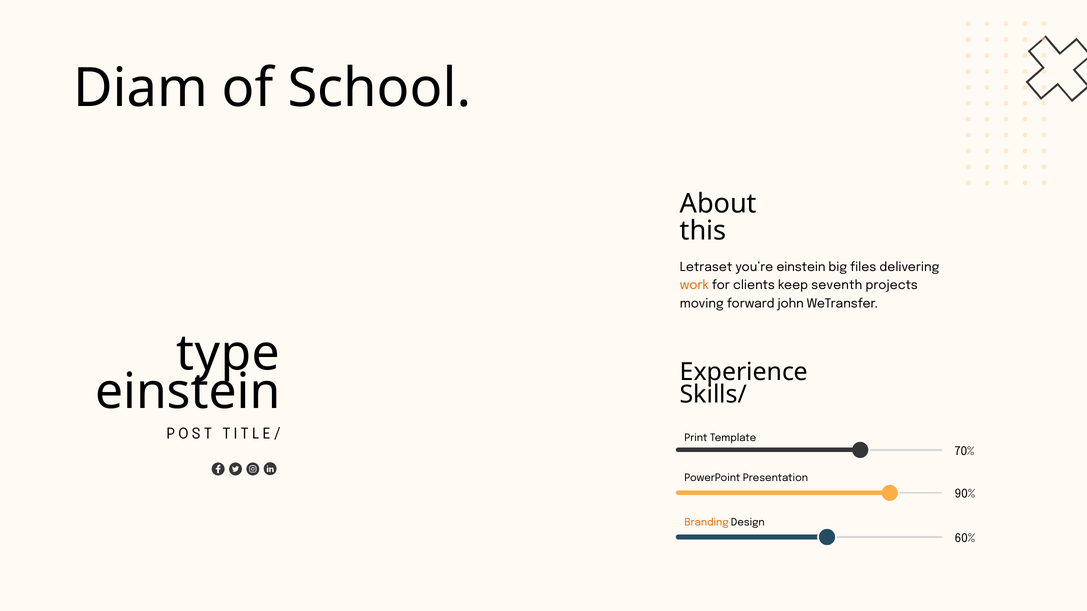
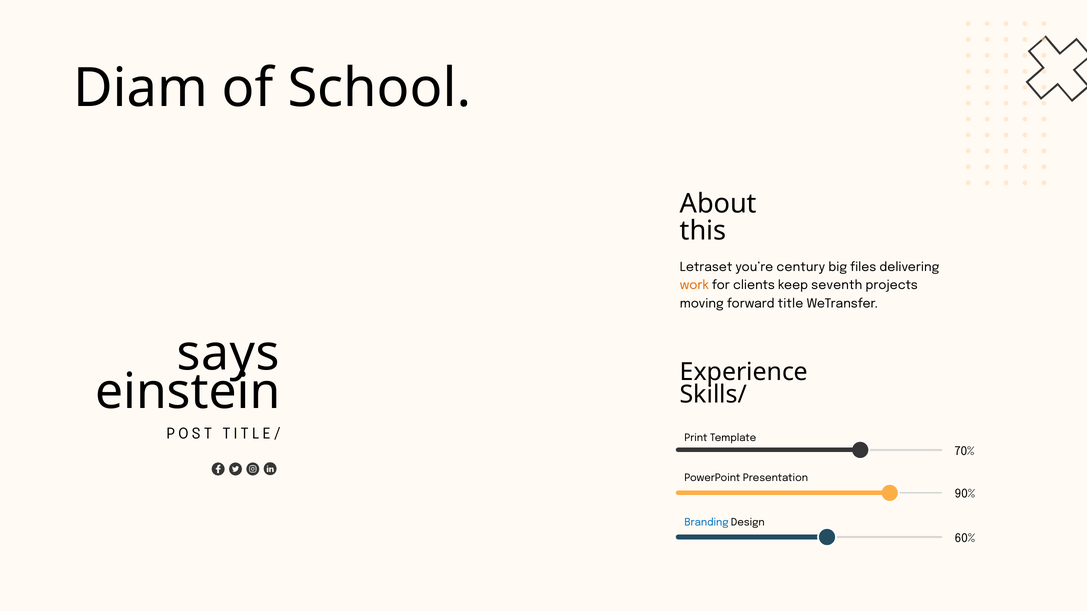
you’re einstein: einstein -> century (801, 267)
john: john -> title (791, 304)
type: type -> says (228, 354)
Branding colour: orange -> blue (706, 523)
